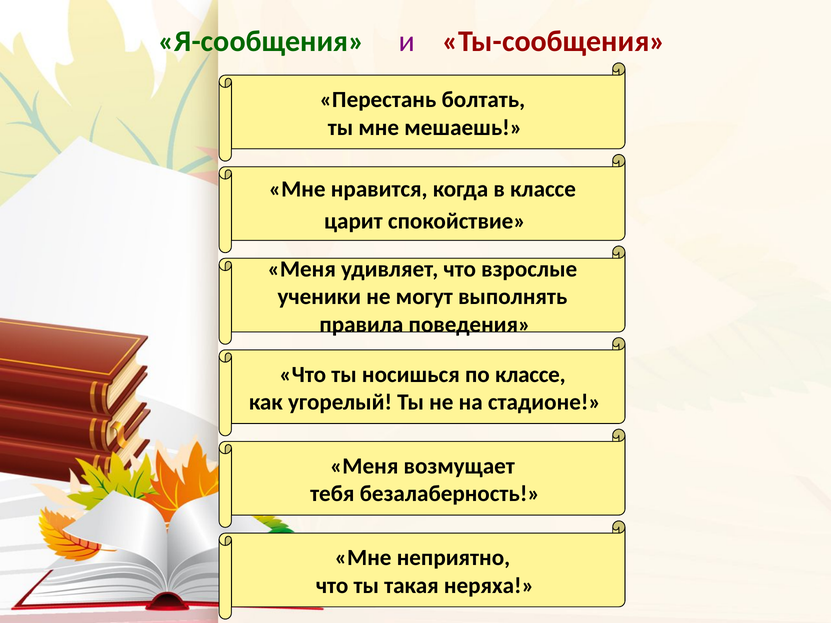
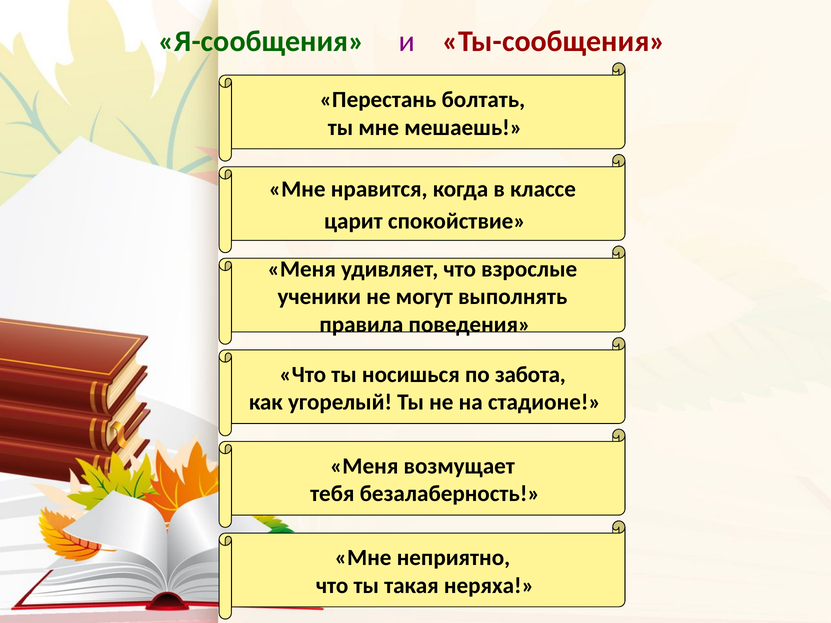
по классе: классе -> забота (530, 375)
